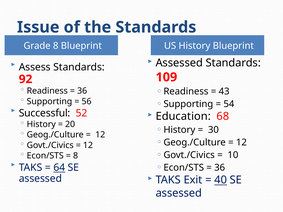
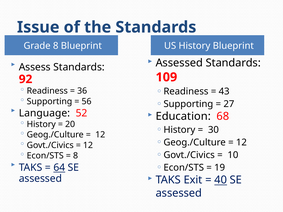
54: 54 -> 27 (229, 104)
Successful: Successful -> Language (44, 113)
36: 36 -> 19 (220, 168)
